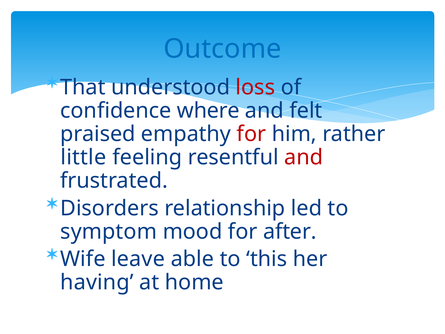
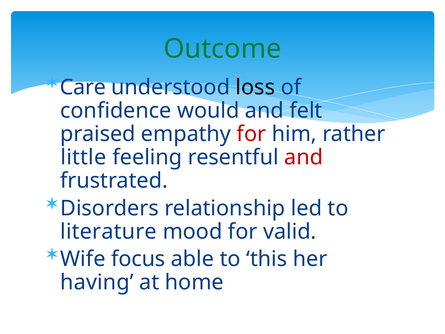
Outcome colour: blue -> green (222, 49)
That: That -> Care (83, 87)
loss colour: red -> black (255, 87)
where: where -> would (208, 111)
symptom: symptom -> literature (109, 231)
after: after -> valid (290, 231)
leave: leave -> focus (138, 259)
